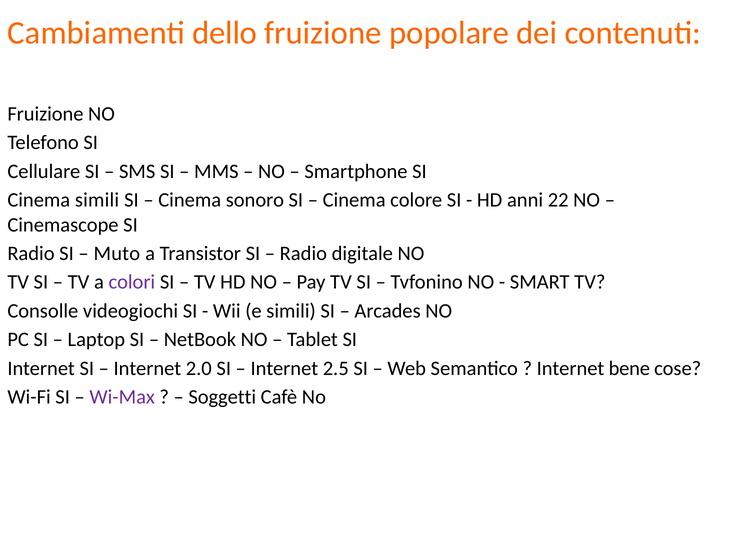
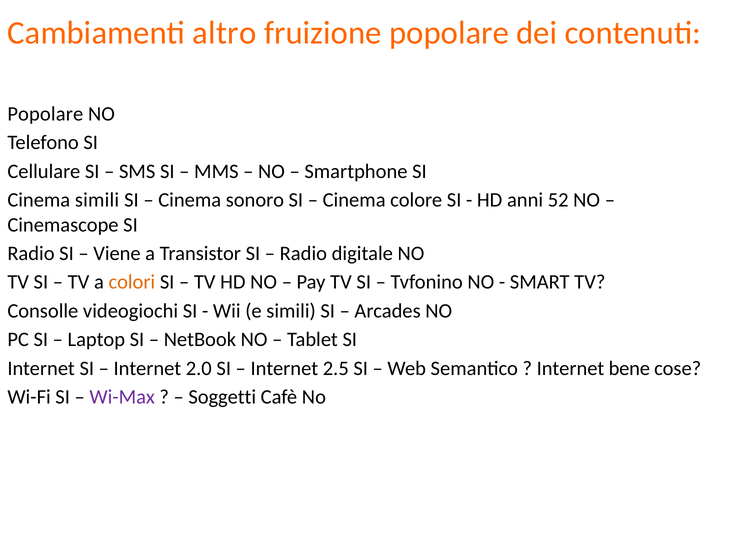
dello: dello -> altro (224, 33)
Fruizione: Fruizione -> Popolare (45, 114)
22: 22 -> 52 (558, 200)
Muto: Muto -> Viene (117, 253)
colori colour: purple -> orange (132, 282)
